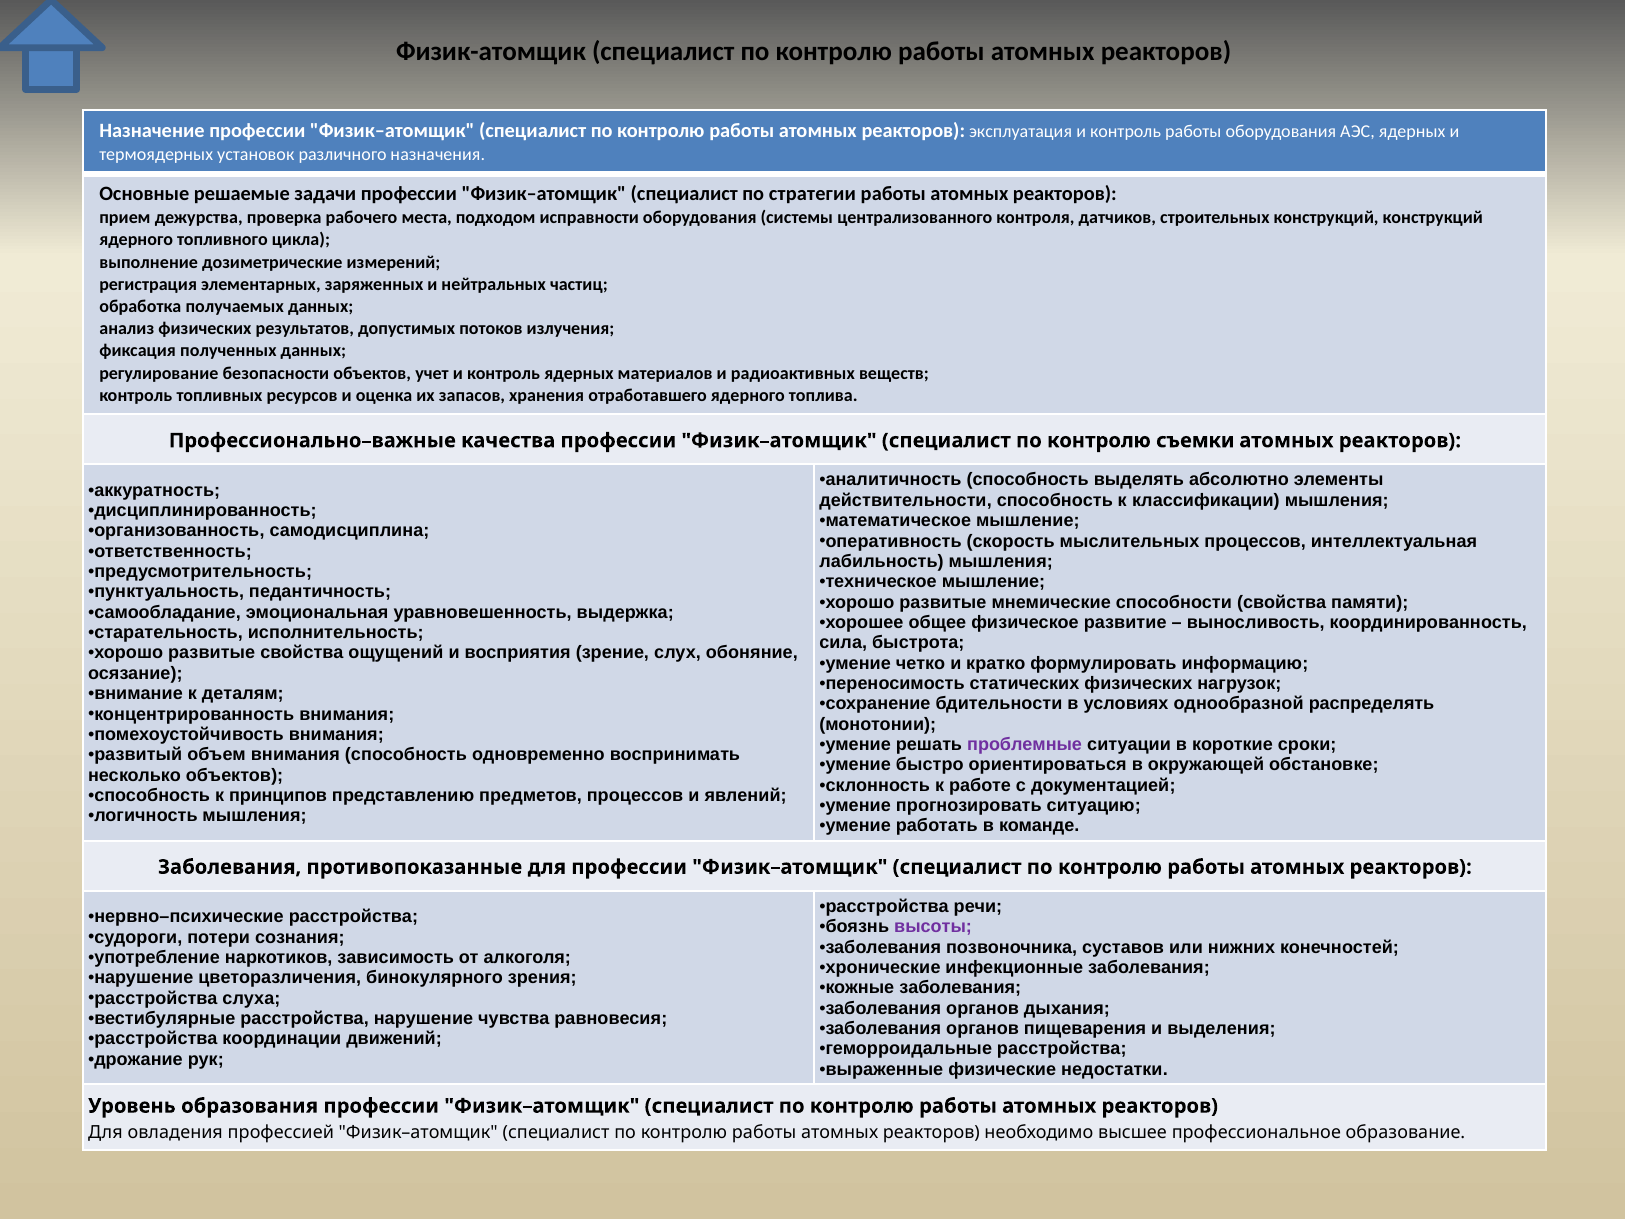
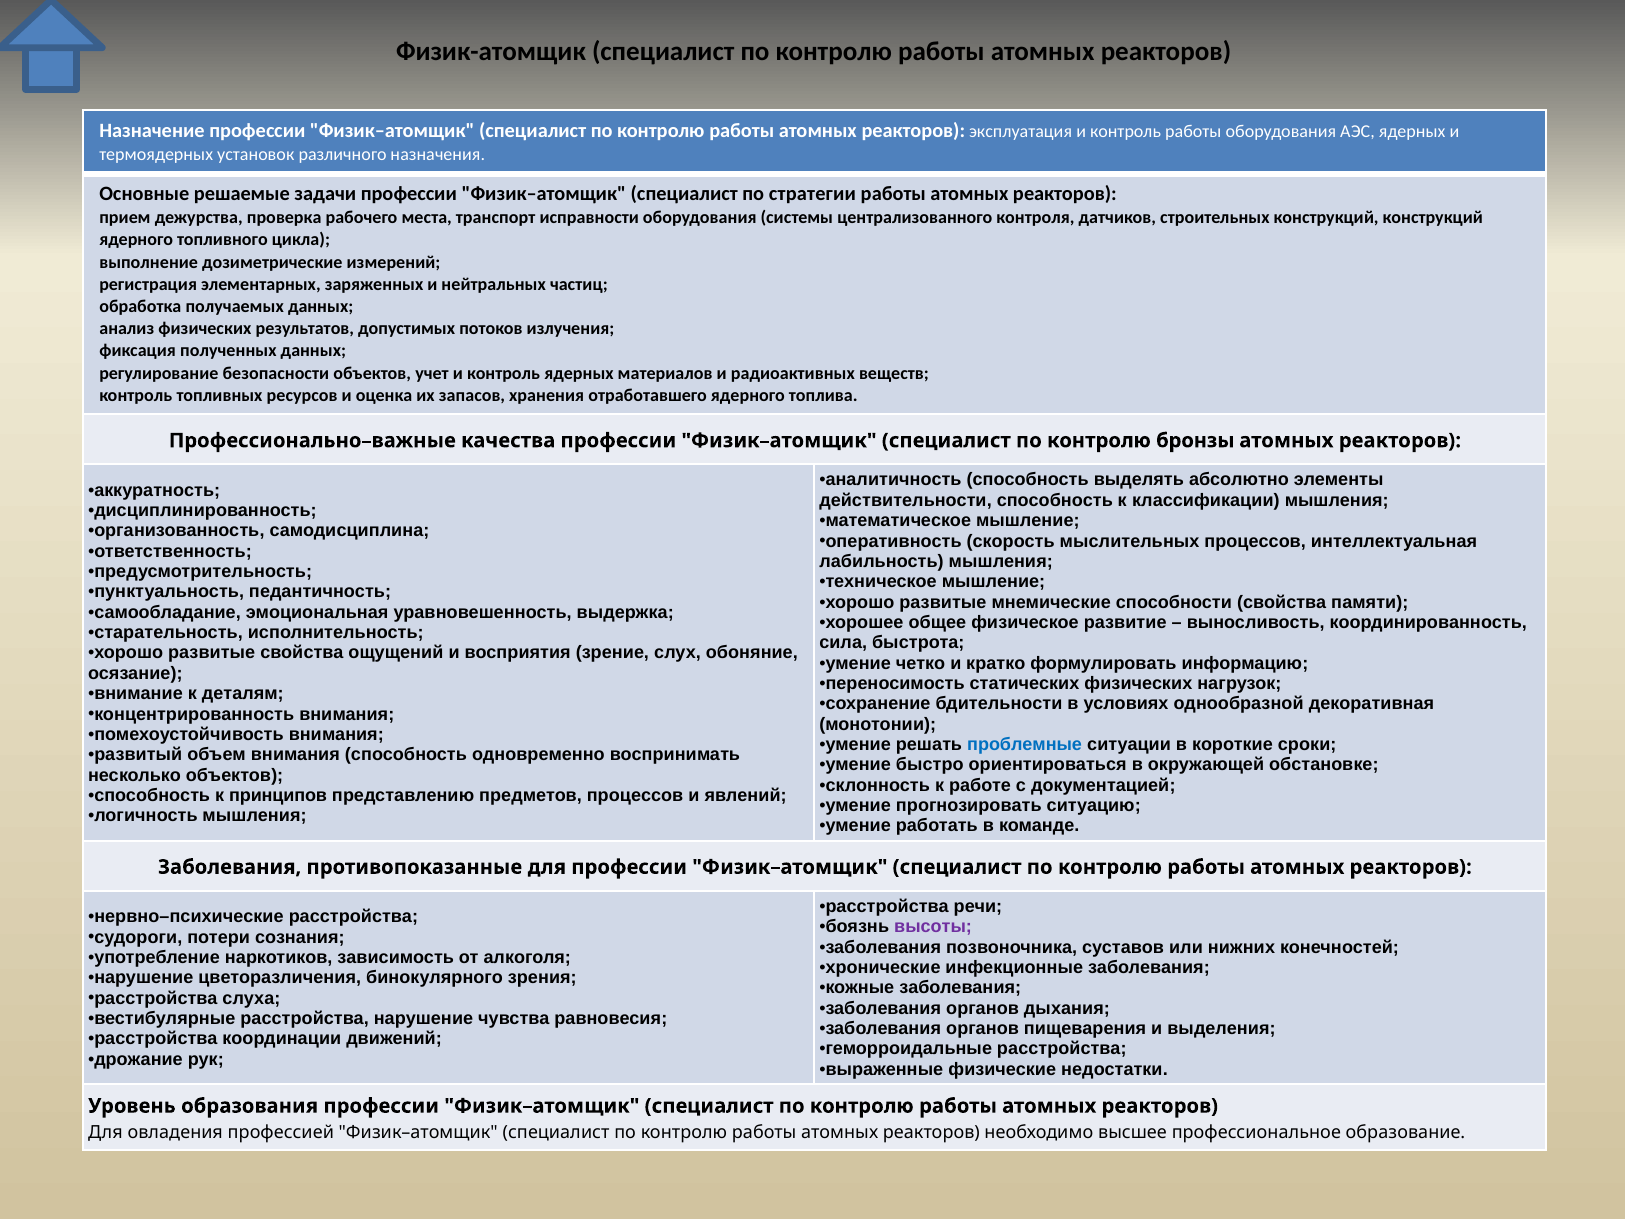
подходом: подходом -> транспорт (496, 218)
съемки: съемки -> бронзы (1195, 440)
распределять: распределять -> декоративная (1371, 704)
проблемные colour: purple -> blue (1025, 744)
